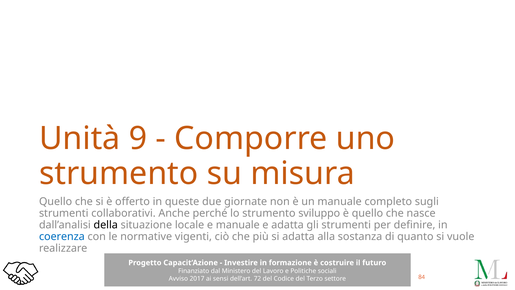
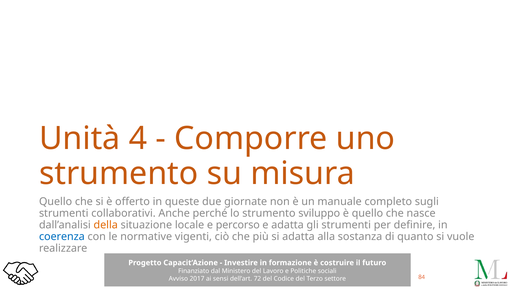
9: 9 -> 4 (138, 138)
della colour: black -> orange (106, 225)
e manuale: manuale -> percorso (238, 225)
